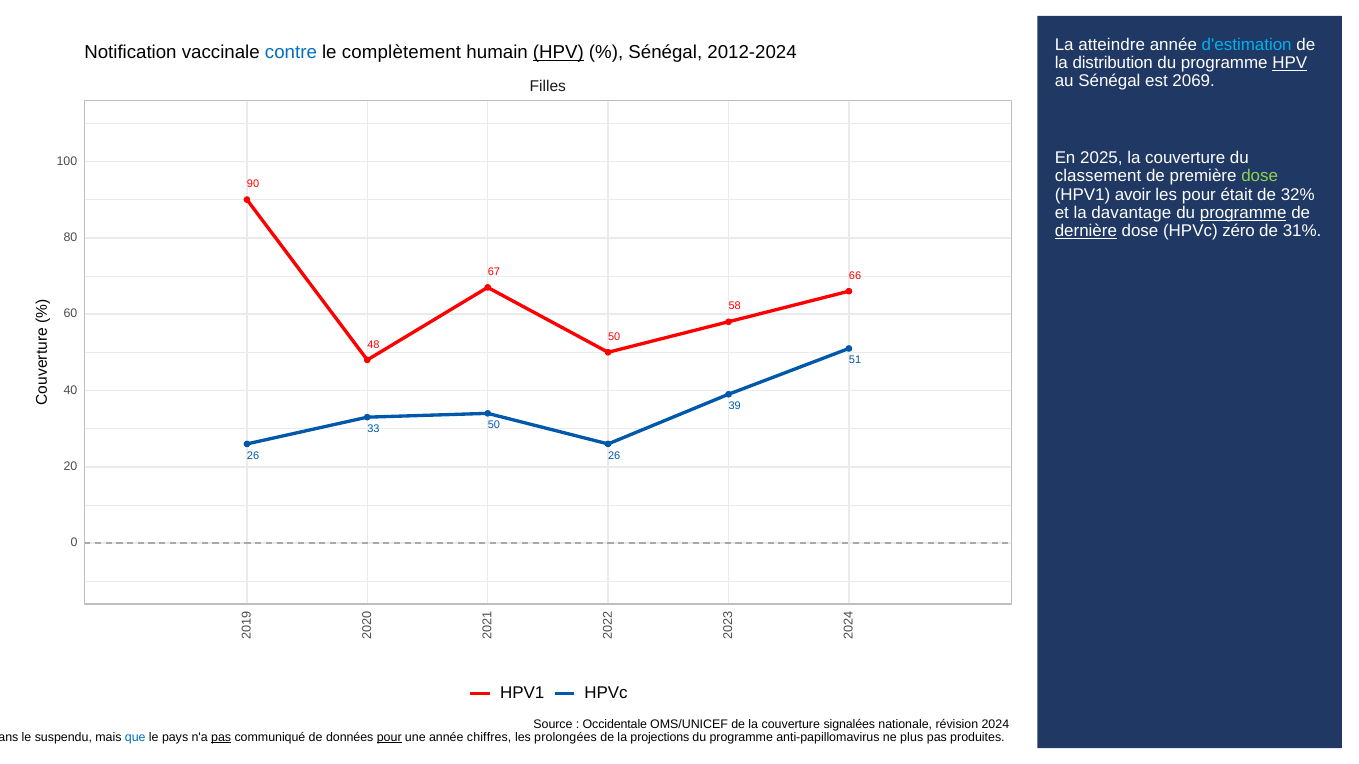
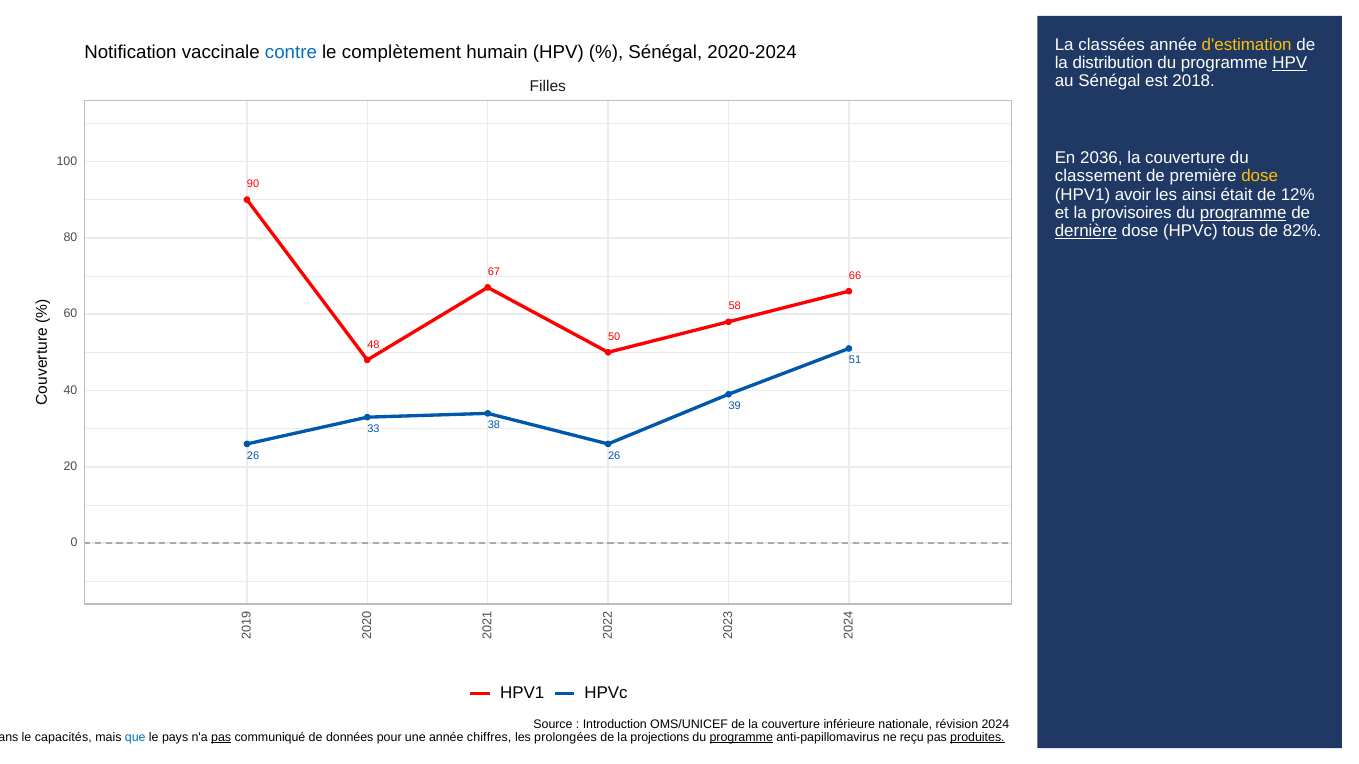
atteindre: atteindre -> classées (1112, 45)
d'estimation colour: light blue -> yellow (1247, 45)
HPV underline: present -> none (558, 53)
2012-2024: 2012-2024 -> 2020-2024 (752, 53)
2069: 2069 -> 2018 (1194, 81)
2025: 2025 -> 2036 (1101, 158)
dose colour: light green -> yellow (1260, 176)
les pour: pour -> ainsi (1199, 195)
32%: 32% -> 12% (1298, 195)
davantage: davantage -> provisoires (1132, 213)
zéro: zéro -> tous (1238, 232)
31%: 31% -> 82% (1302, 232)
33 50: 50 -> 38 (494, 425)
Occidentale: Occidentale -> Introduction (615, 725)
signalées: signalées -> inférieure (849, 725)
suspendu: suspendu -> capacités (63, 738)
pour underline: present -> none (389, 738)
programme underline: none -> present (741, 738)
plus: plus -> reçu (912, 738)
produites underline: none -> present (977, 738)
